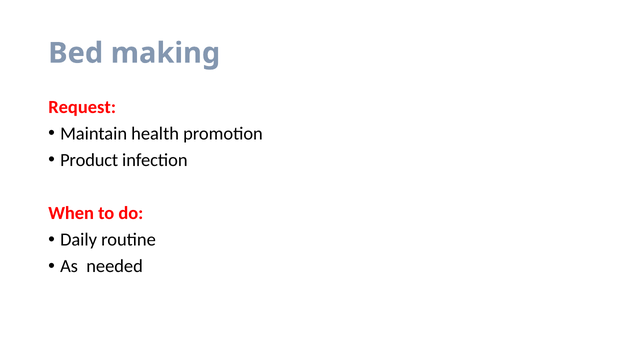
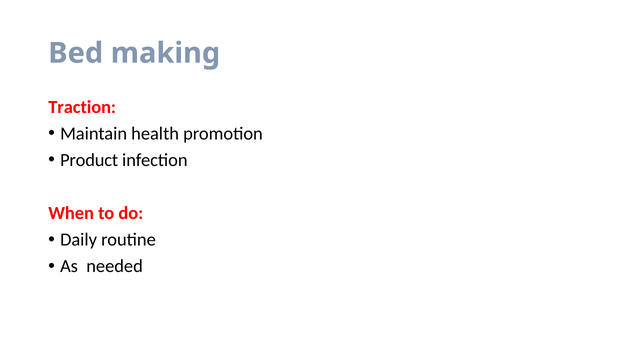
Request: Request -> Traction (82, 107)
